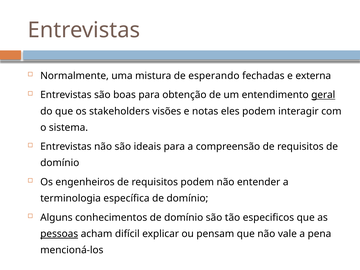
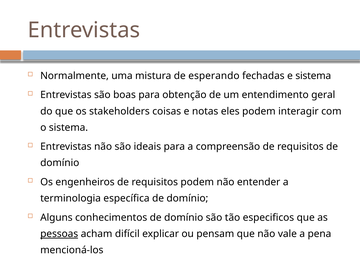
e externa: externa -> sistema (313, 76)
geral underline: present -> none (323, 95)
visões: visões -> coisas (167, 111)
